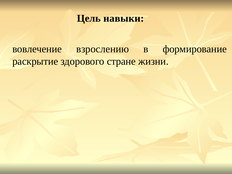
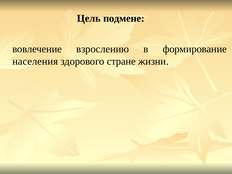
навыки: навыки -> подмене (124, 18)
раскрытие: раскрытие -> населения (35, 61)
